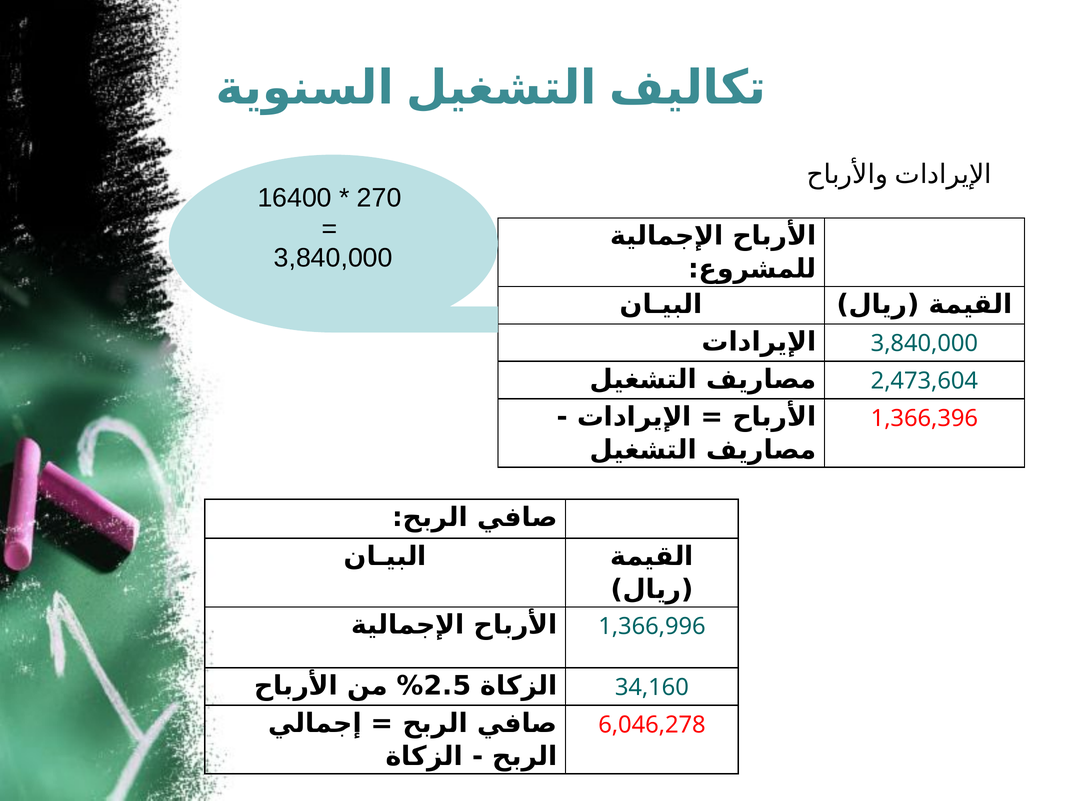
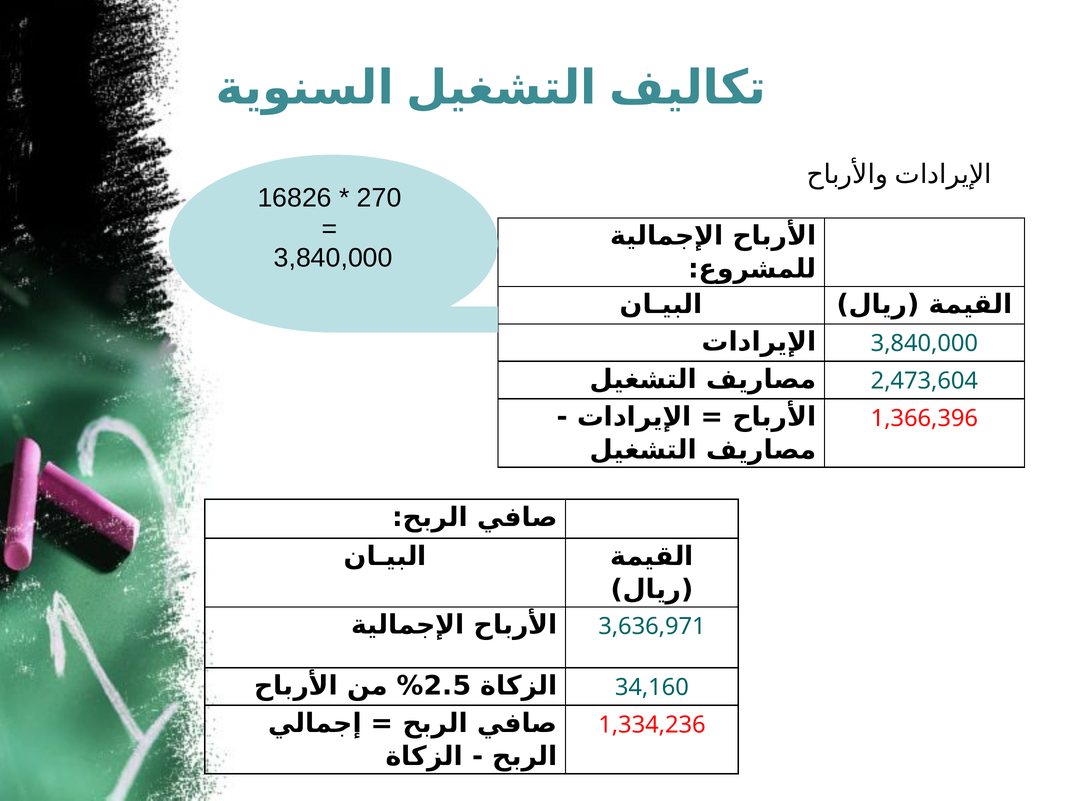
16400: 16400 -> 16826 (295, 198)
1,366,996: 1,366,996 -> 3,636,971 (652, 627)
6,046,278: 6,046,278 -> 1,334,236 (652, 726)
